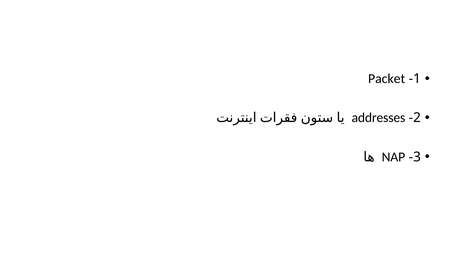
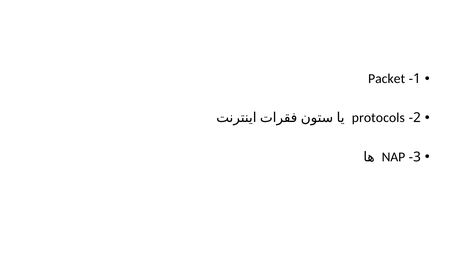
addresses: addresses -> protocols (378, 118)
